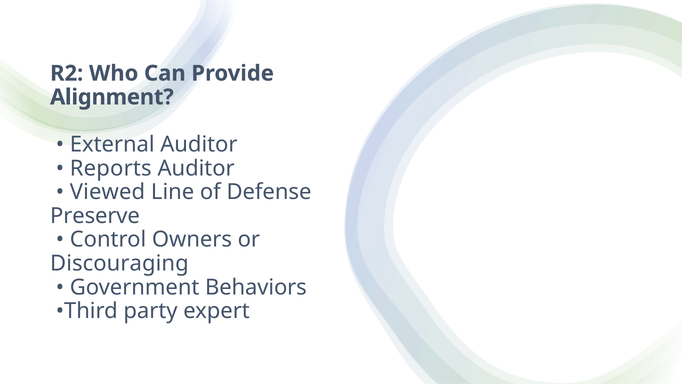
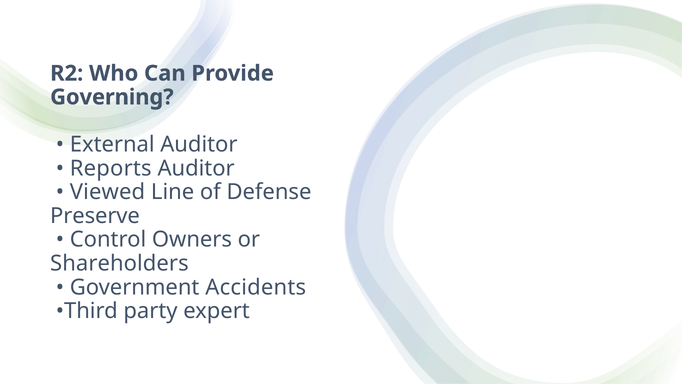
Alignment: Alignment -> Governing (112, 97)
Discouraging: Discouraging -> Shareholders (119, 263)
Behaviors: Behaviors -> Accidents (256, 287)
